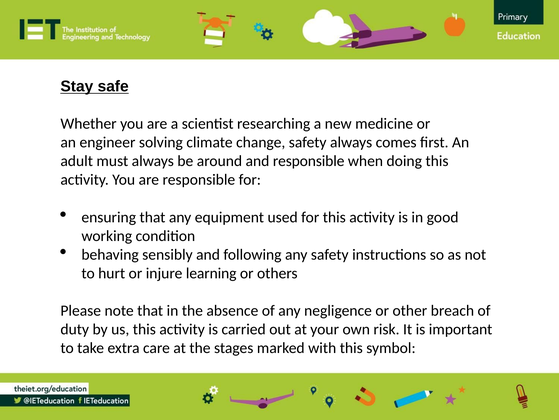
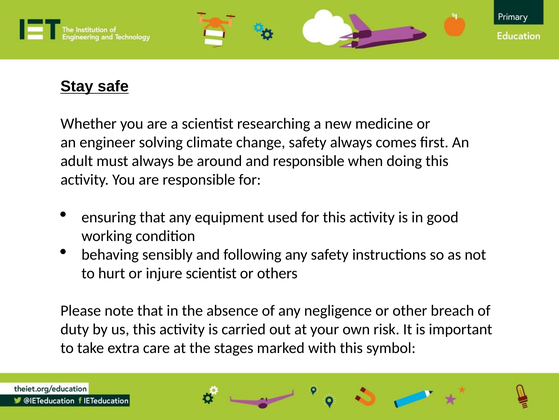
injure learning: learning -> scientist (211, 273)
